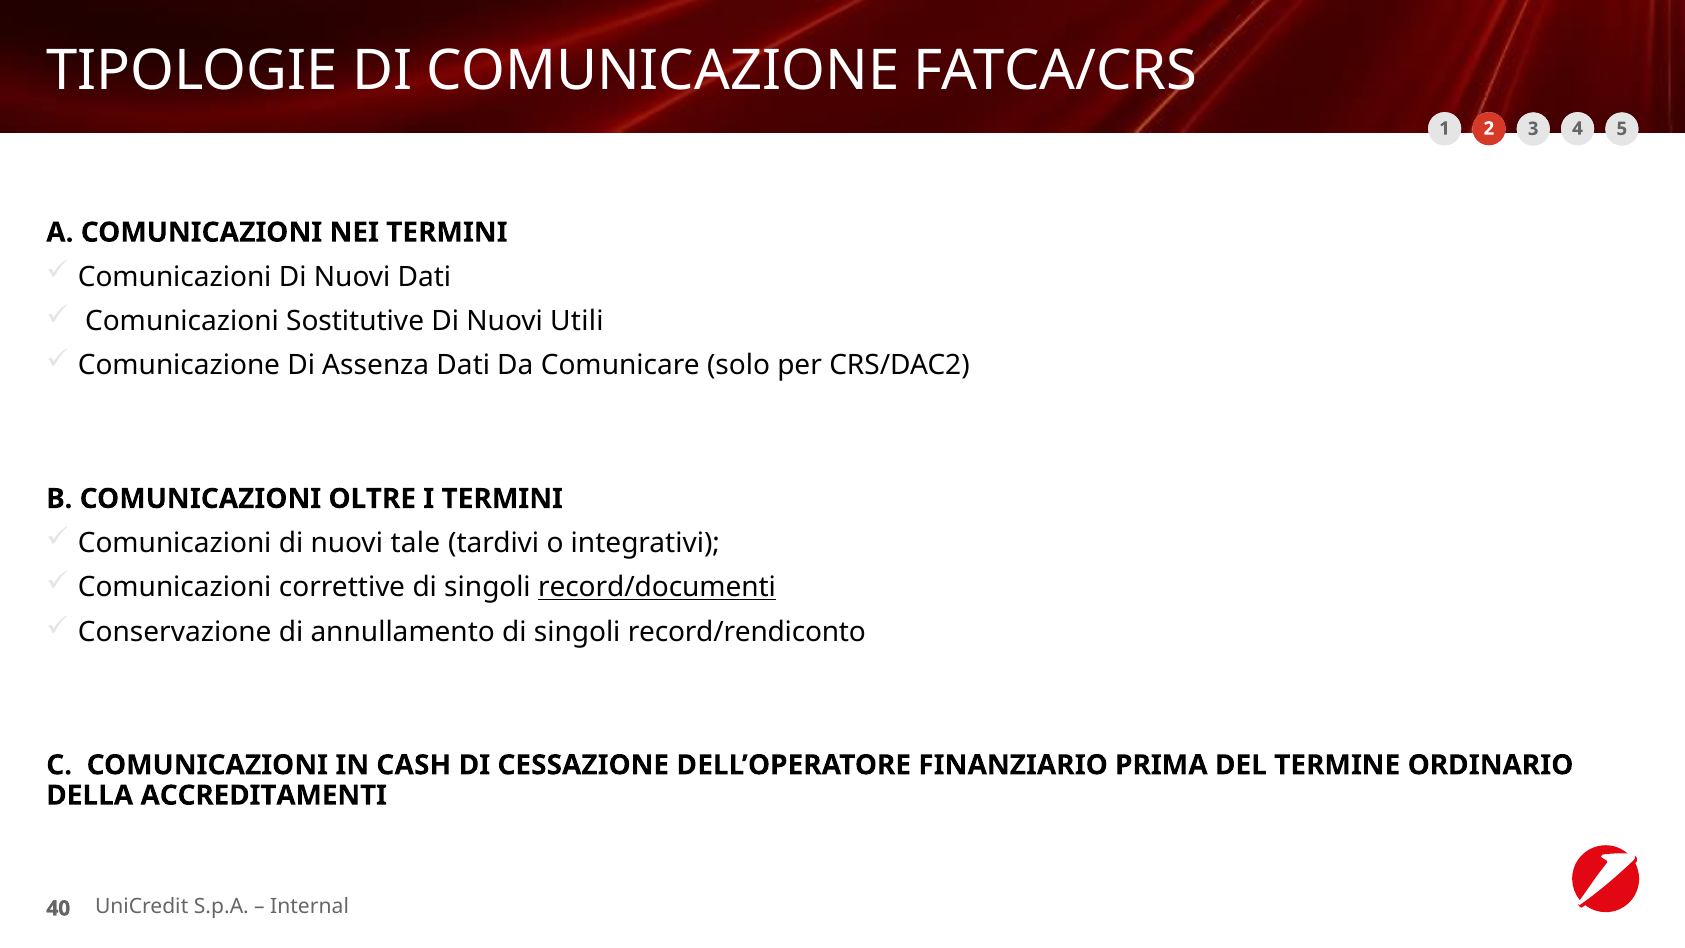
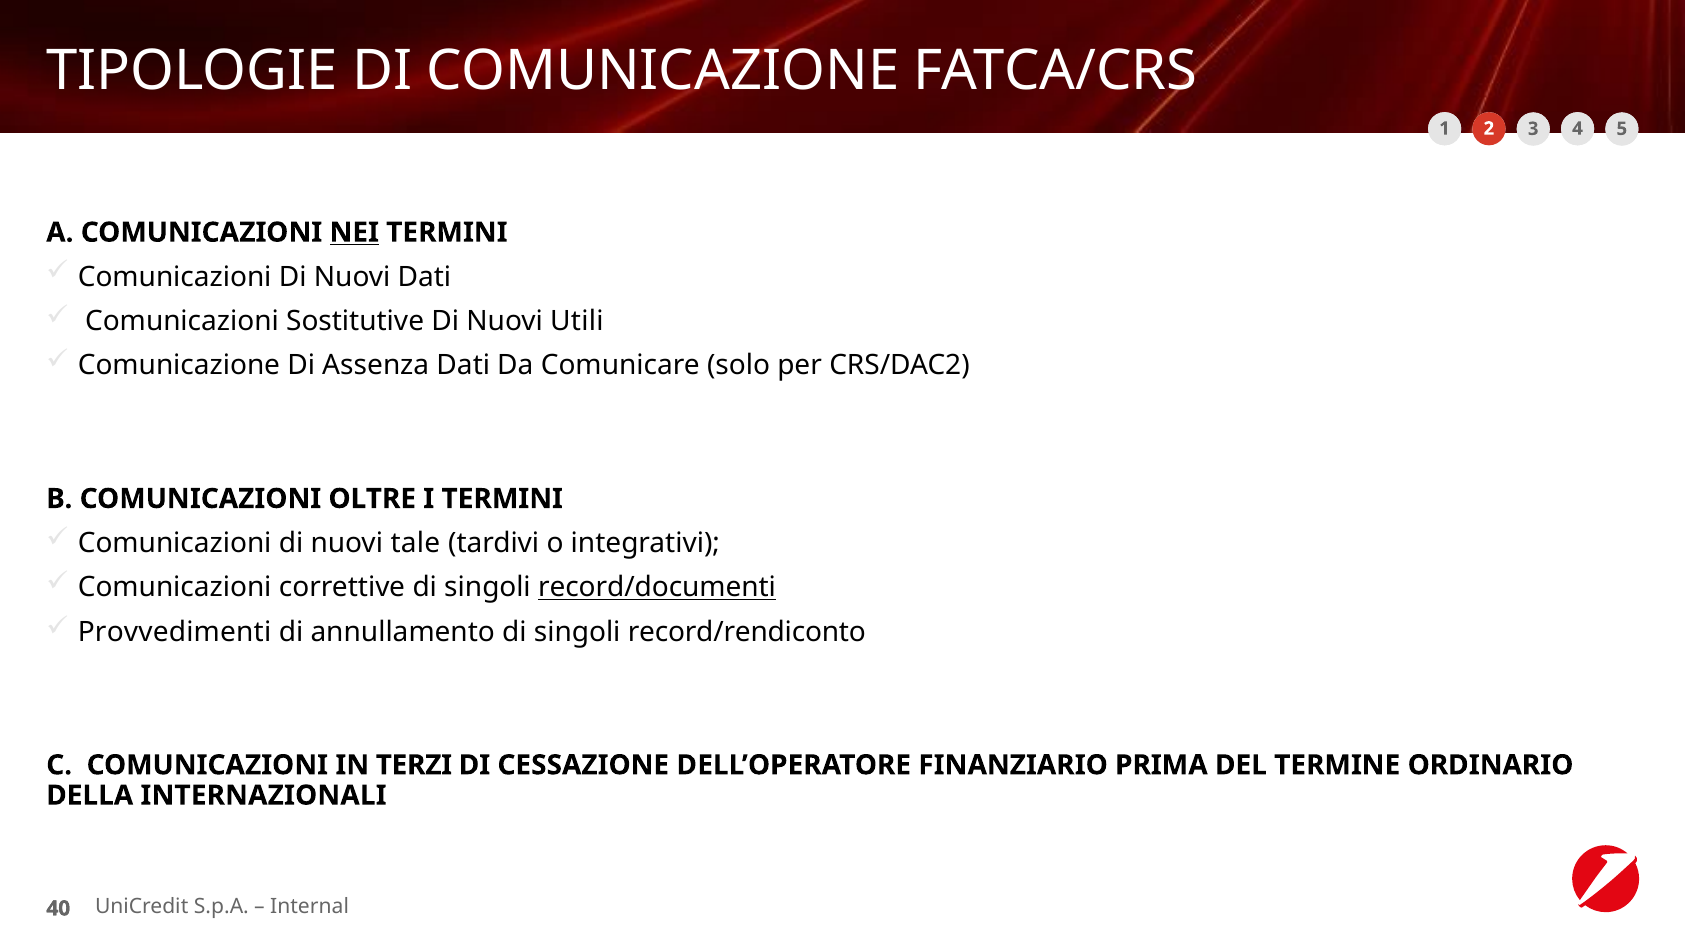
NEI underline: none -> present (354, 232)
Conservazione: Conservazione -> Provvedimenti (175, 632)
CASH: CASH -> TERZI (414, 765)
ACCREDITAMENTI: ACCREDITAMENTI -> INTERNAZIONALI (264, 795)
